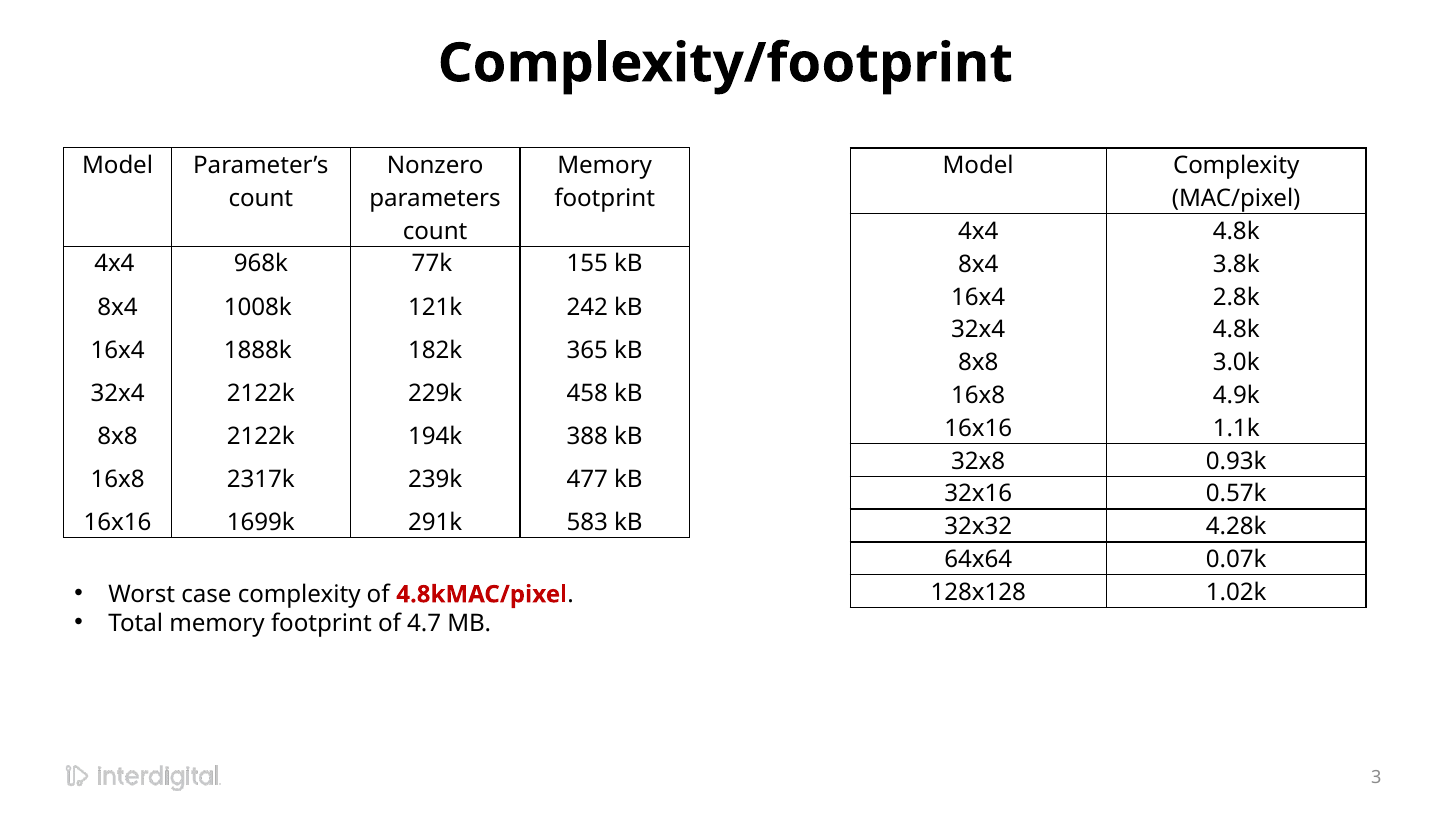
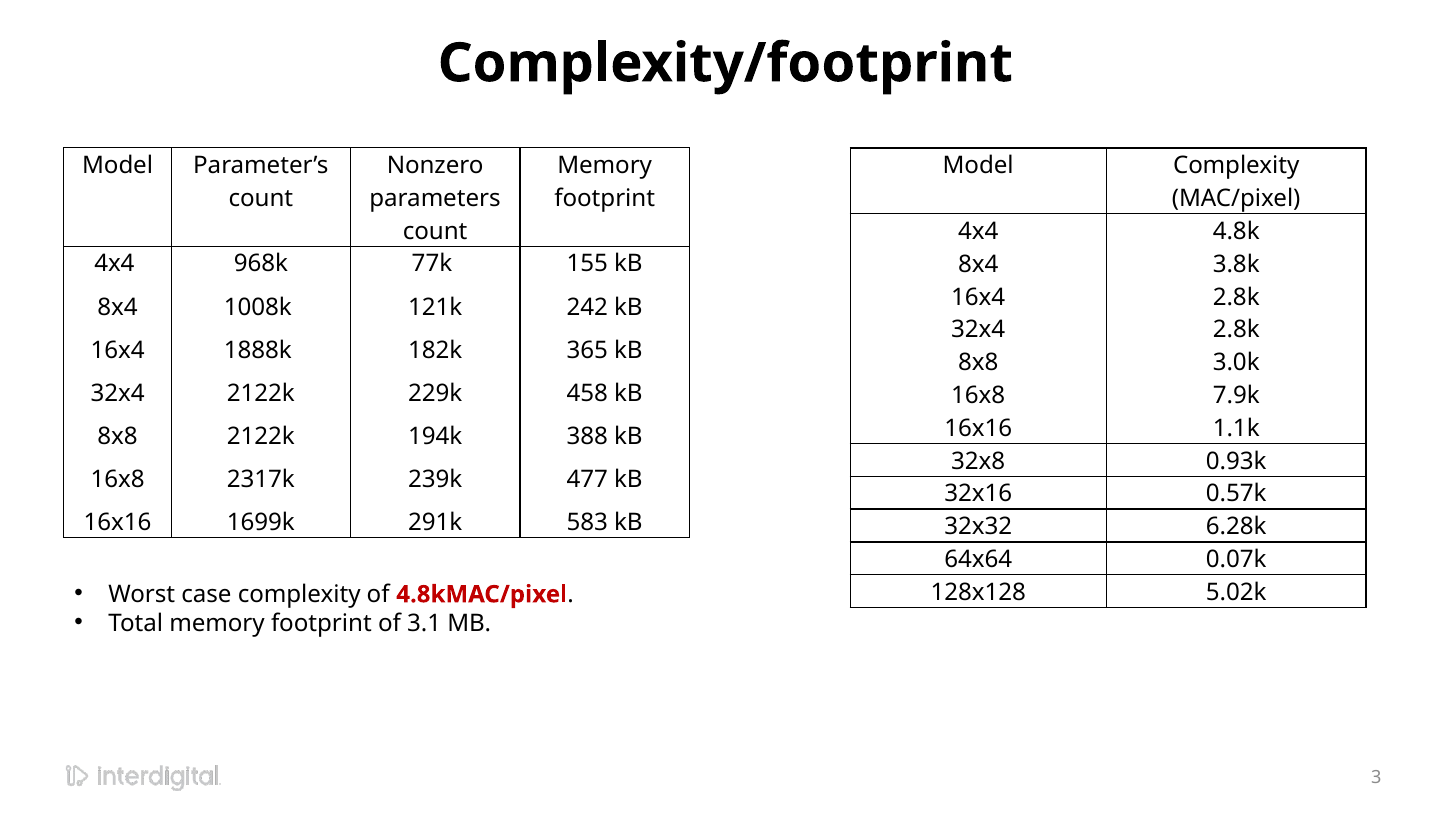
4.8k: 4.8k -> 2.8k (1236, 330)
4.9k: 4.9k -> 7.9k (1236, 396)
4.28k: 4.28k -> 6.28k (1236, 527)
1.02k: 1.02k -> 5.02k (1236, 593)
4.7: 4.7 -> 3.1 (424, 624)
